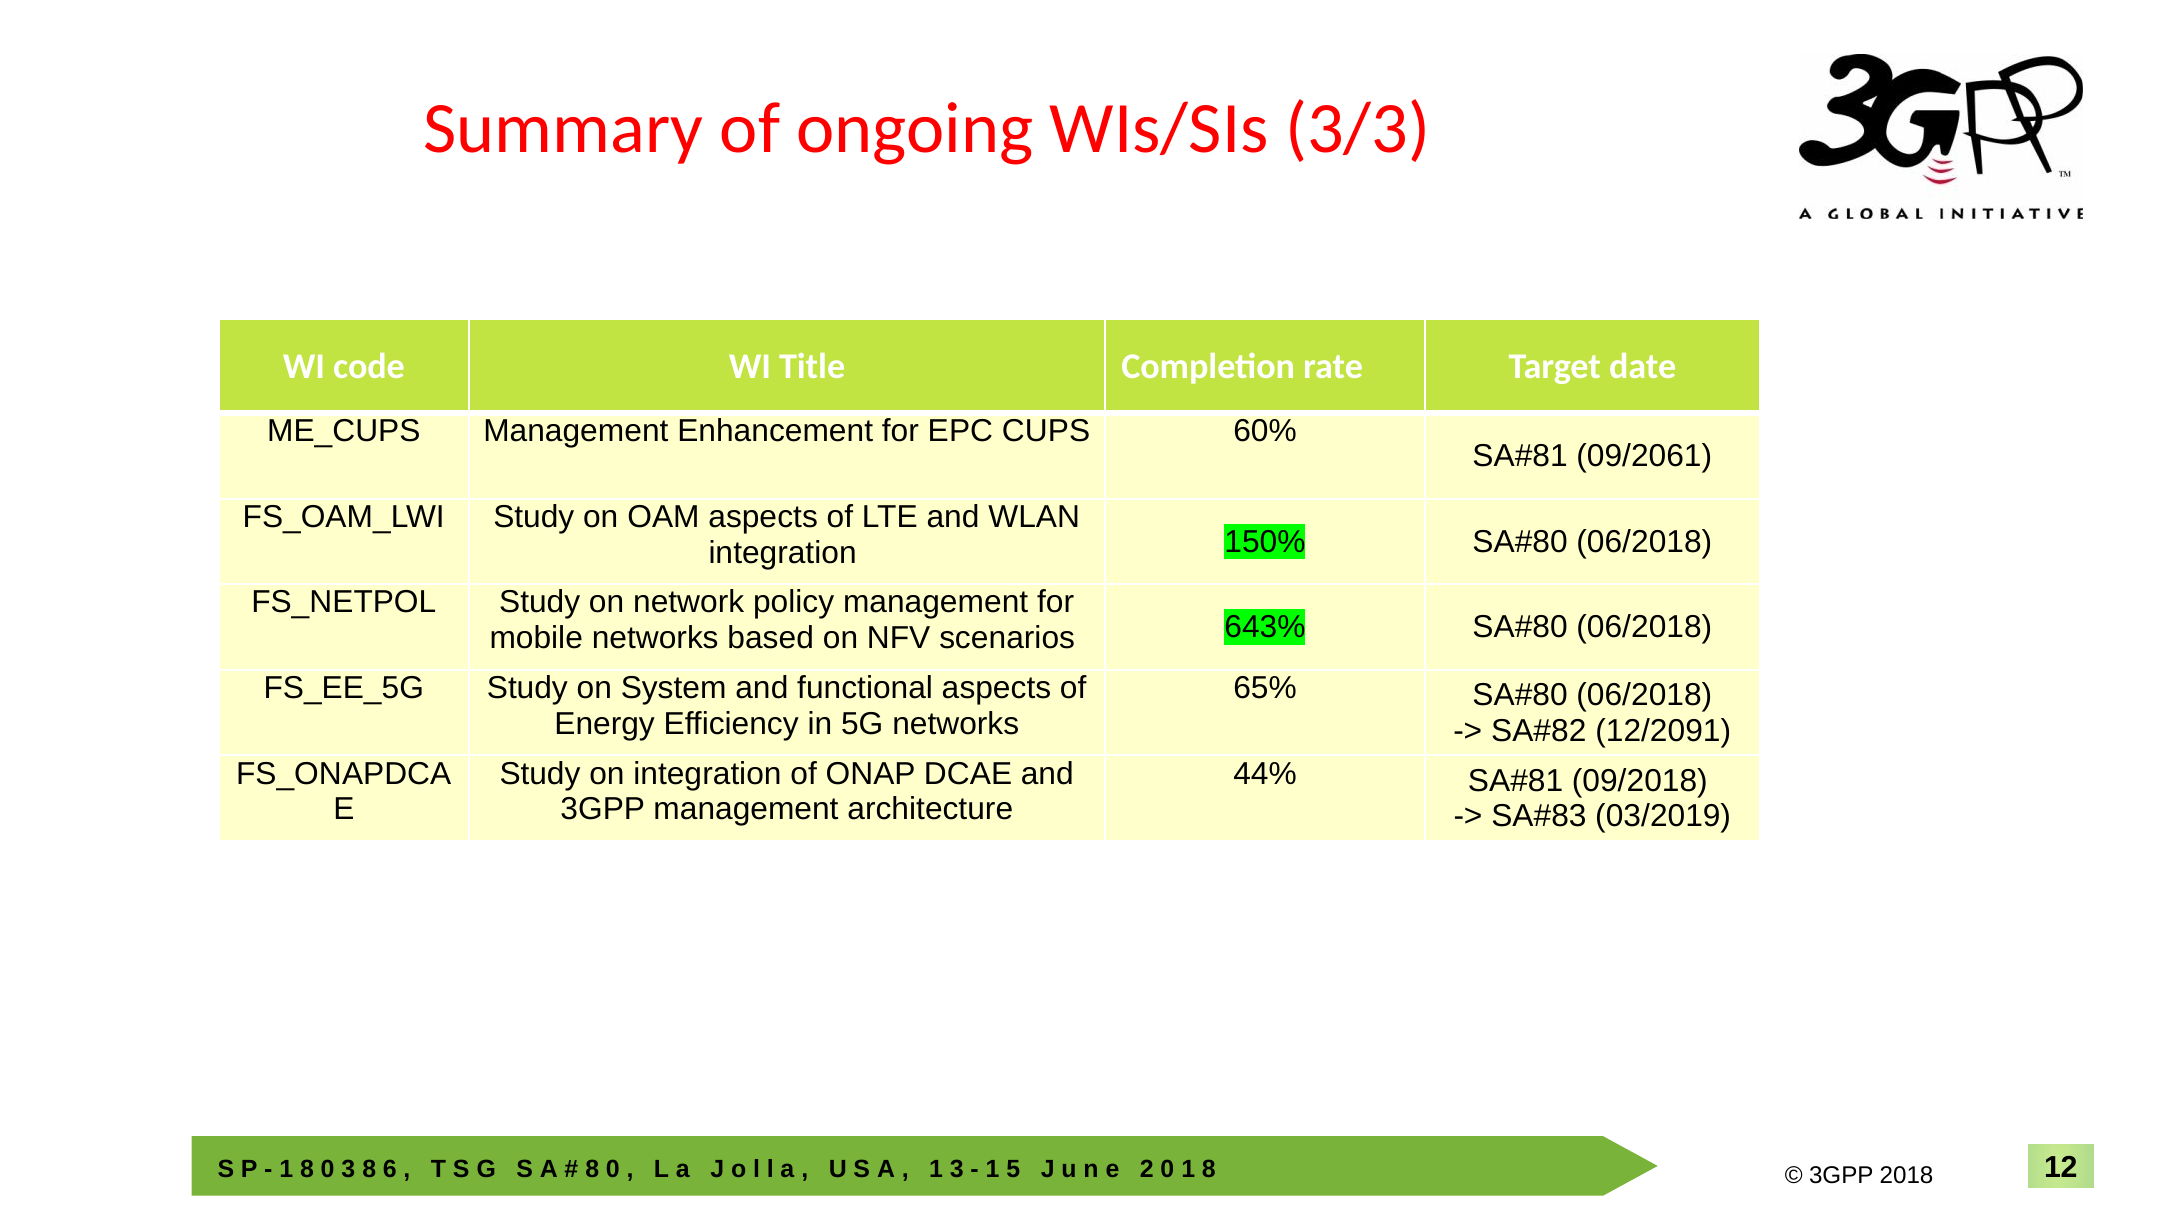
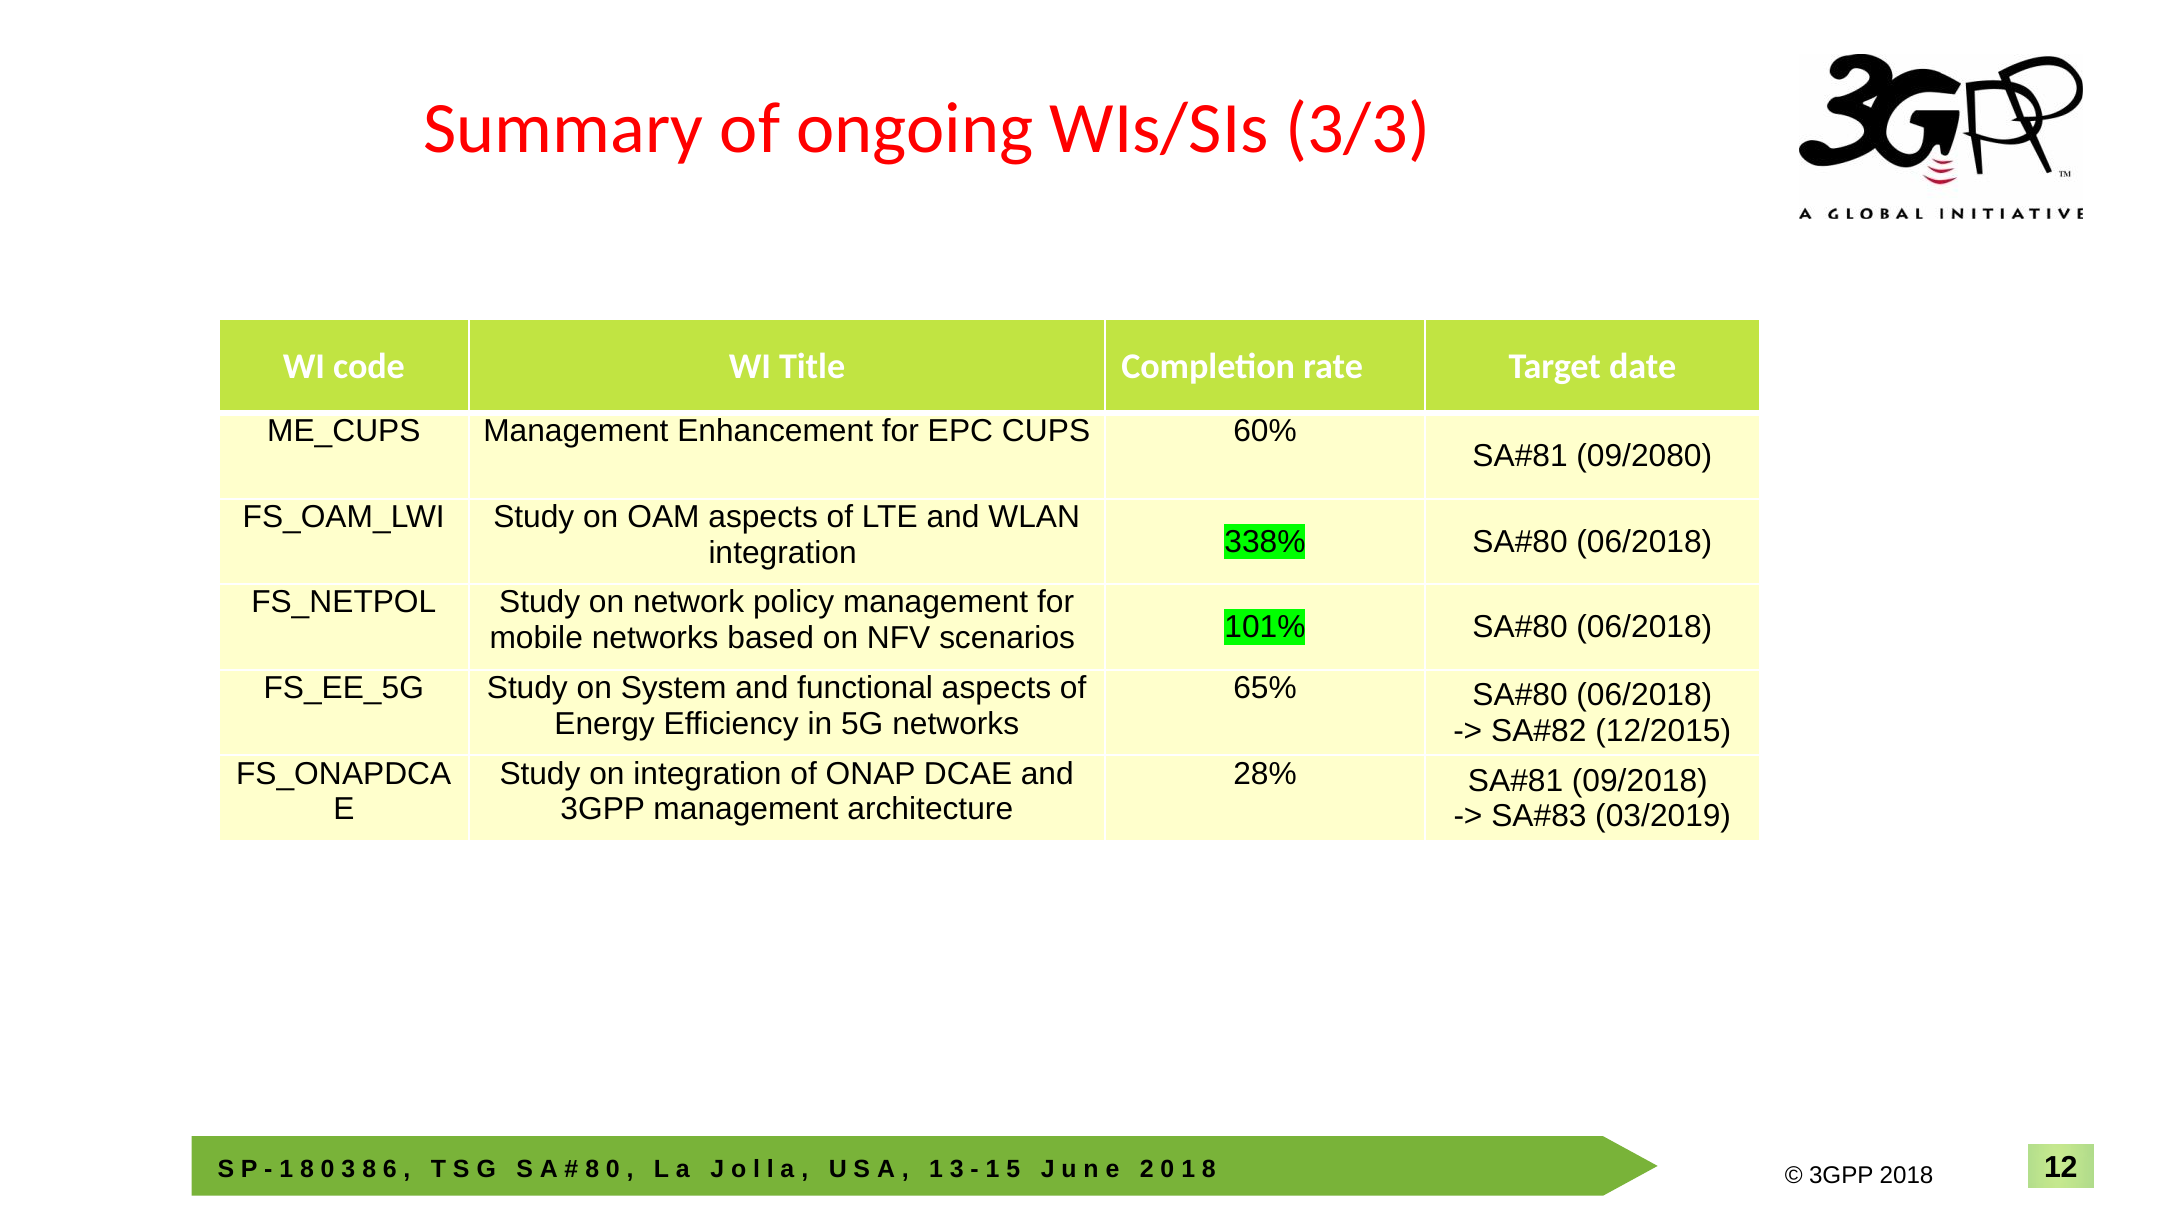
09/2061: 09/2061 -> 09/2080 (1644, 456)
150%: 150% -> 338% (1265, 542)
643%: 643% -> 101% (1265, 628)
12/2091: 12/2091 -> 12/2015 (1663, 731)
44%: 44% -> 28% (1265, 774)
